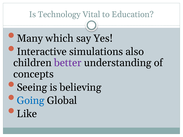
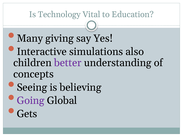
which: which -> giving (60, 38)
Going colour: blue -> purple (31, 101)
Like: Like -> Gets (27, 114)
